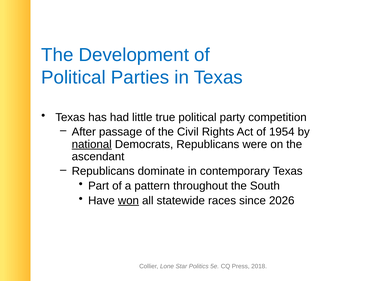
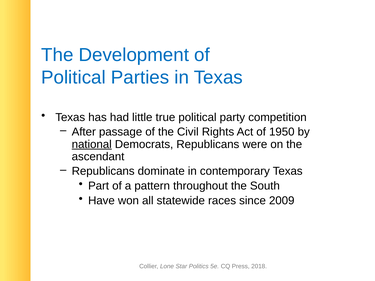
1954: 1954 -> 1950 (282, 132)
won underline: present -> none (128, 201)
2026: 2026 -> 2009 (282, 201)
